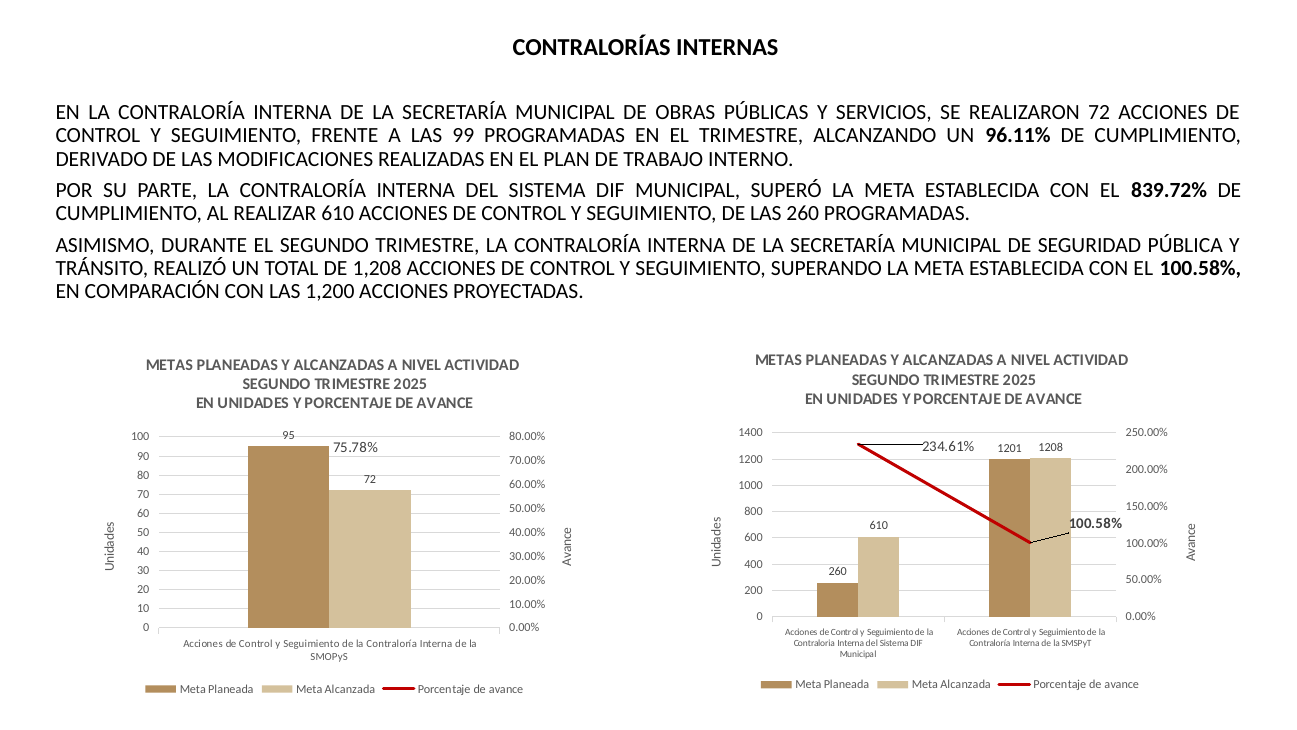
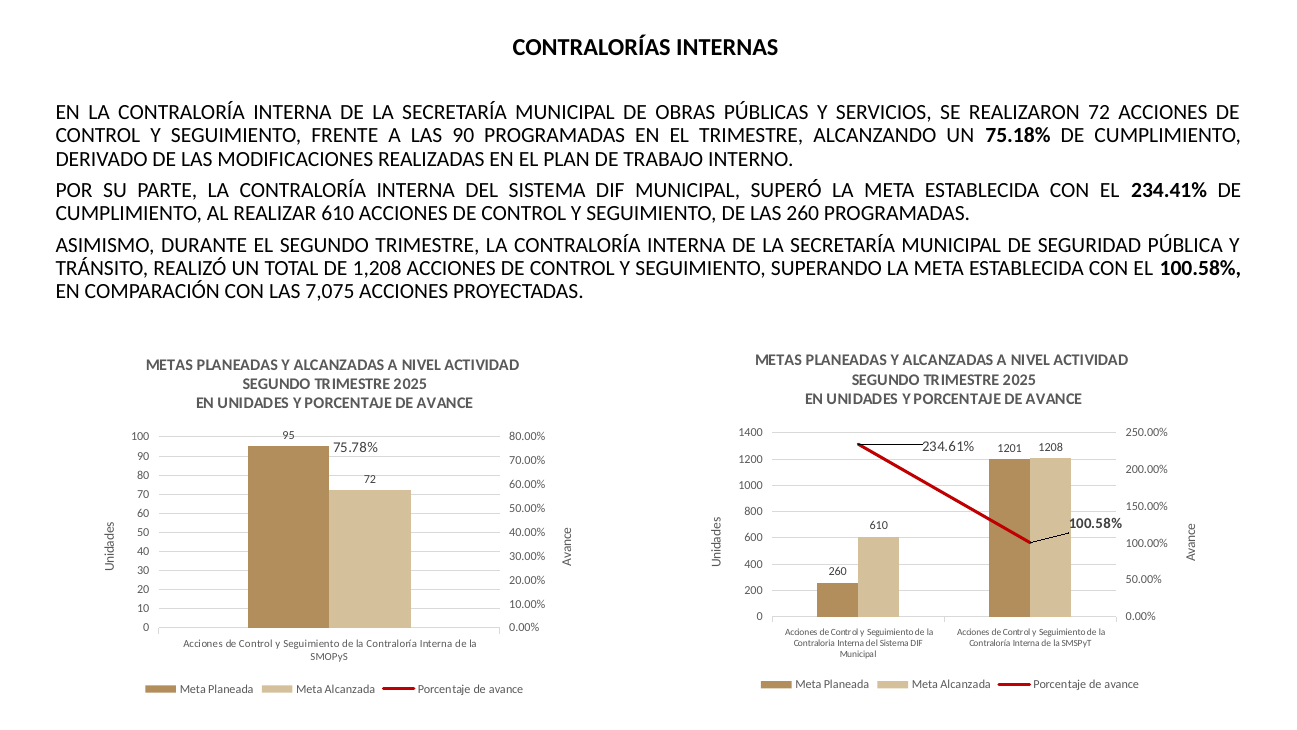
LAS 99: 99 -> 90 (463, 135)
96.11%: 96.11% -> 75.18% (1018, 135)
839.72%: 839.72% -> 234.41% (1169, 190)
1,200: 1,200 -> 7,075 (330, 292)
